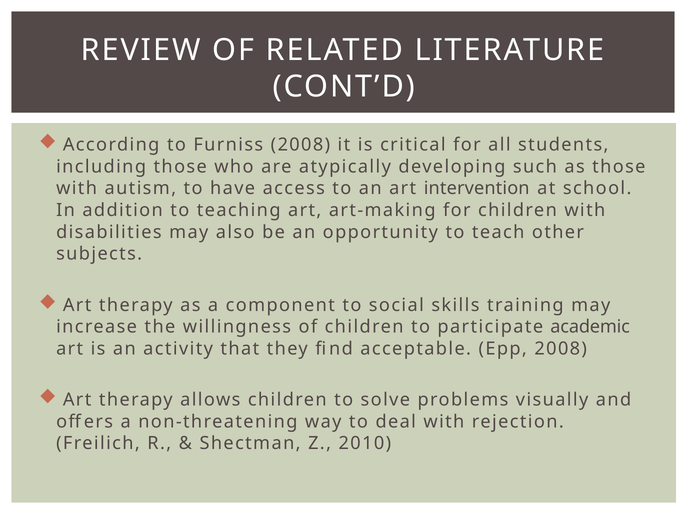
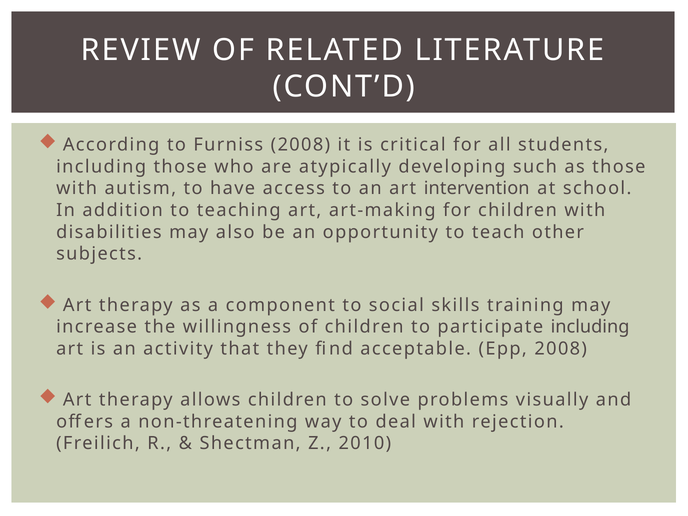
participate academic: academic -> including (590, 327)
